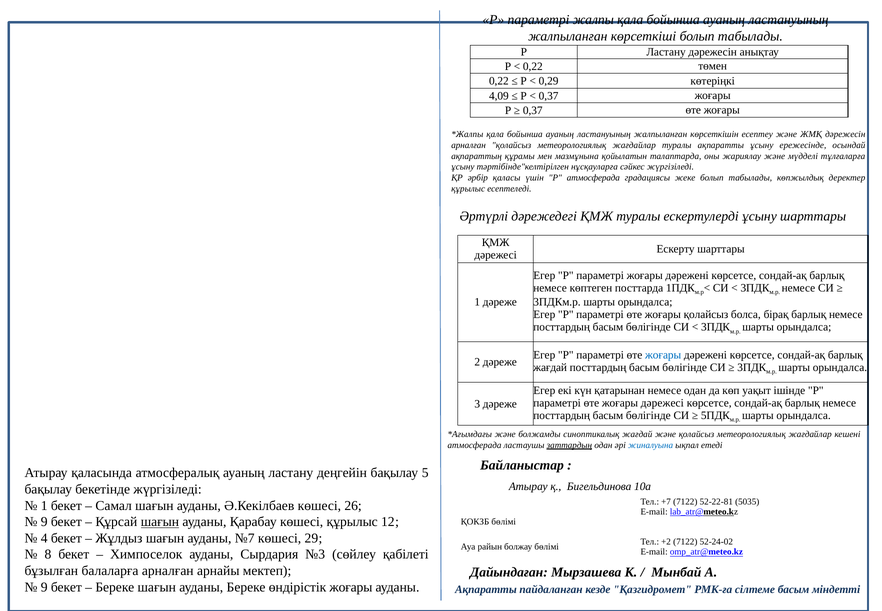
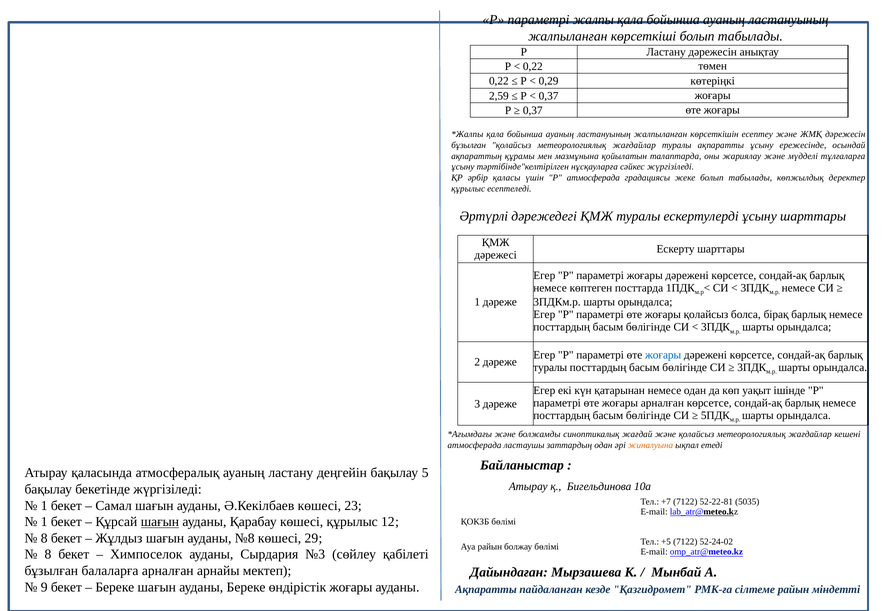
4,09: 4,09 -> 2,59 (499, 96)
арналған: арналған -> бұзылған (469, 145)
жағдай: жағдай -> туралы (550, 367)
жоғары дәрежесі: дәрежесі -> арналған (662, 403)
заттардың underline: present -> none (569, 445)
жиналуына colour: blue -> orange (651, 445)
26: 26 -> 23 (353, 505)
9: 9 -> 1 (44, 522)
4: 4 -> 8 (44, 538)
№7: №7 -> №8 (245, 538)
+2: +2 -> +5 (666, 542)
сілтеме басым: басым -> райын (794, 589)
